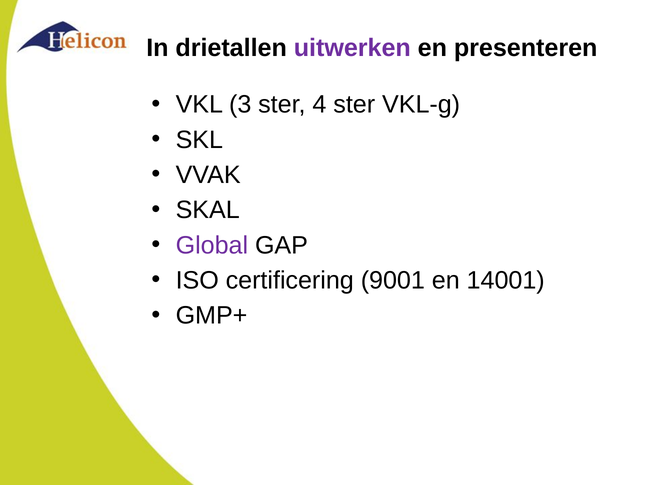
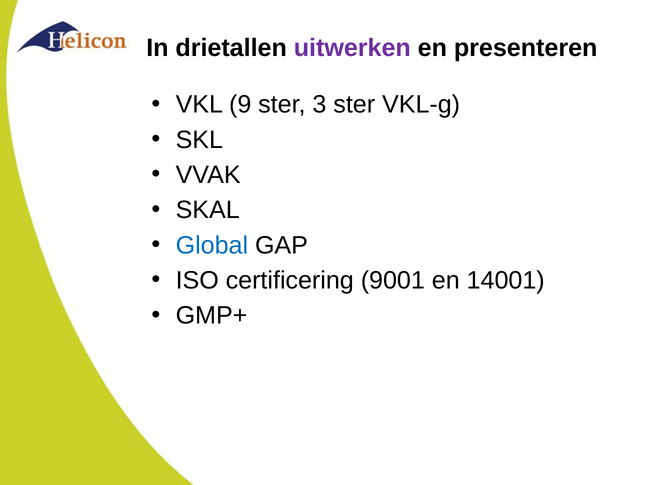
3: 3 -> 9 (240, 105)
4: 4 -> 3 (319, 105)
Global colour: purple -> blue (212, 245)
